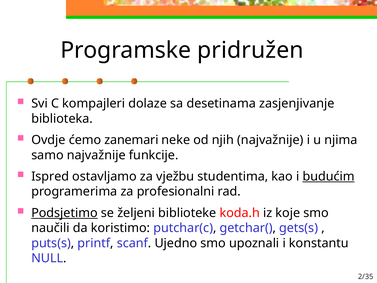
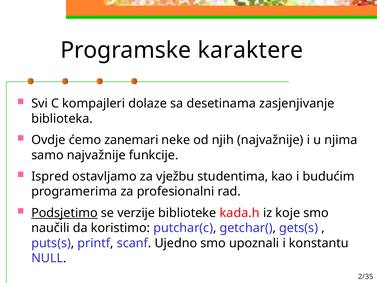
pridružen: pridružen -> karaktere (250, 50)
budućim underline: present -> none (329, 176)
željeni: željeni -> verzije (136, 213)
koda.h: koda.h -> kada.h (240, 213)
